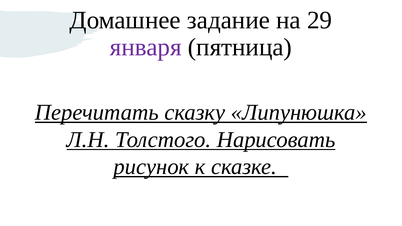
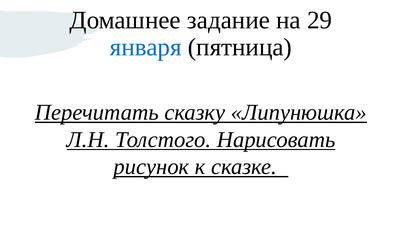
января colour: purple -> blue (146, 47)
